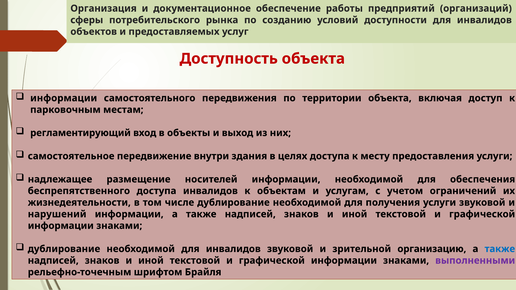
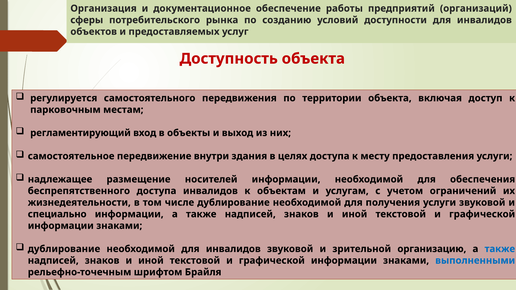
информации: информации -> регулируется (64, 98)
нарушений: нарушений -> специально (57, 214)
выполненными colour: purple -> blue (475, 261)
